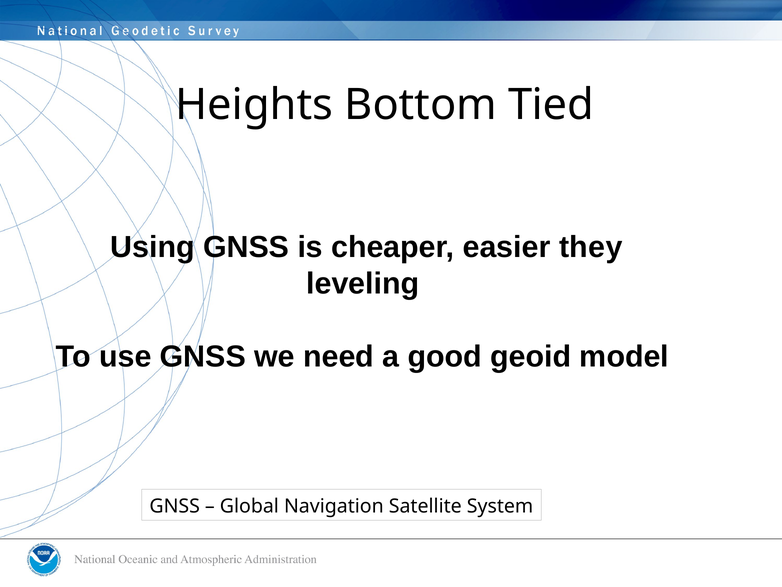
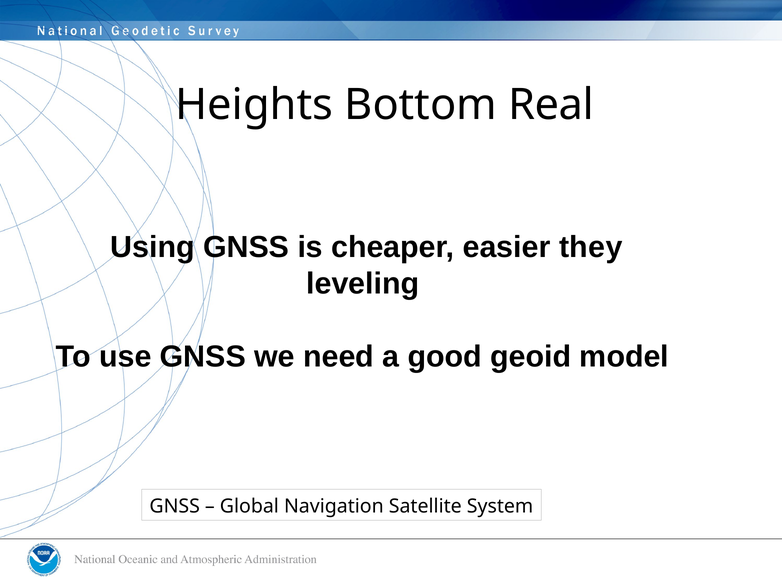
Tied: Tied -> Real (551, 105)
